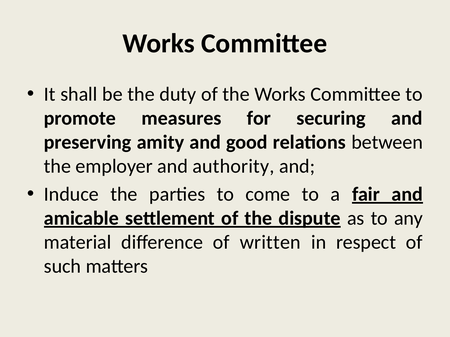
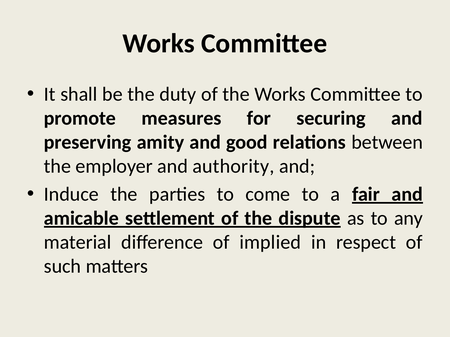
written: written -> implied (270, 243)
